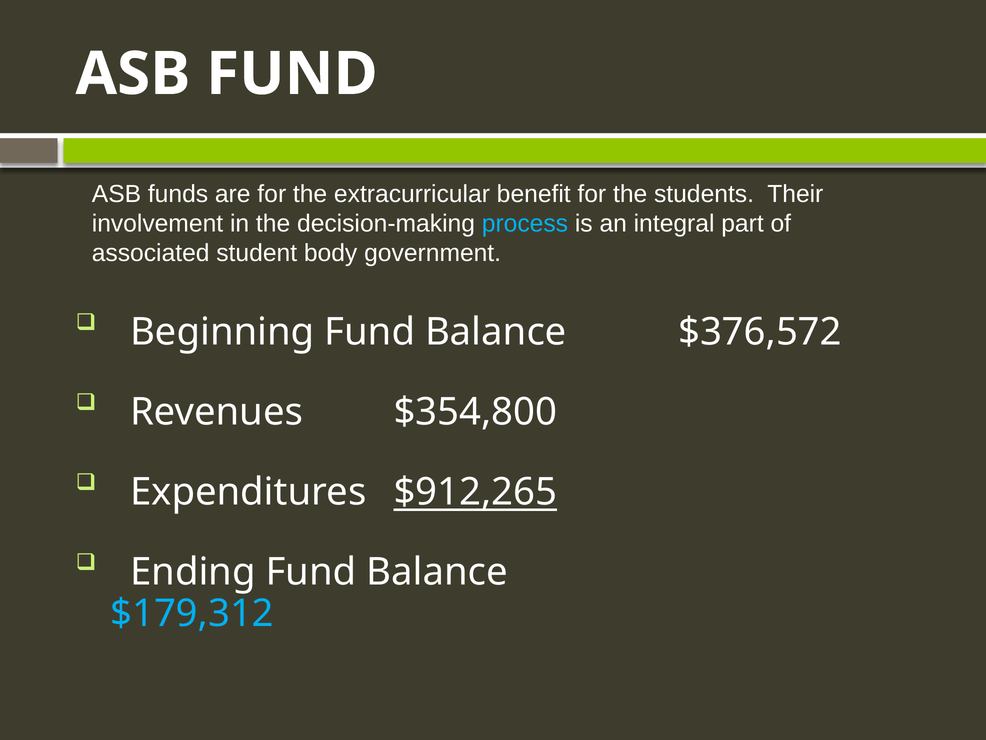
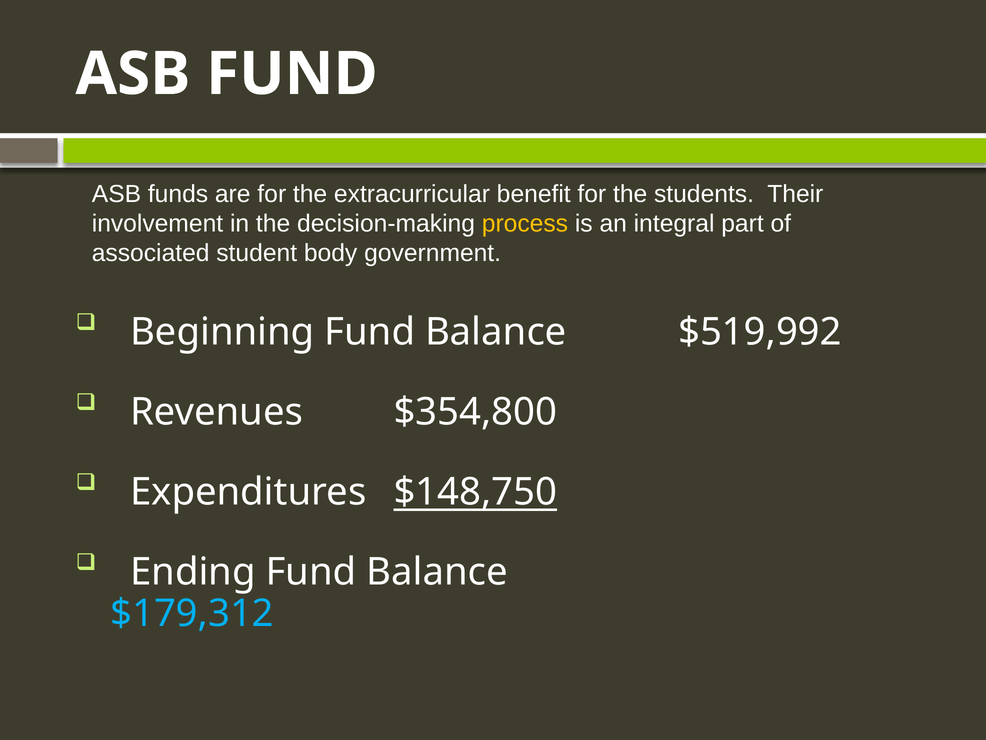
process colour: light blue -> yellow (525, 223)
$376,572: $376,572 -> $519,992 (760, 332)
$912,265: $912,265 -> $148,750 (475, 492)
